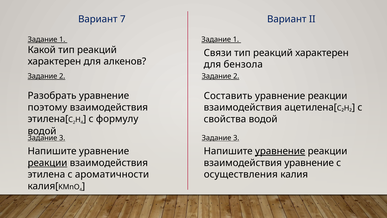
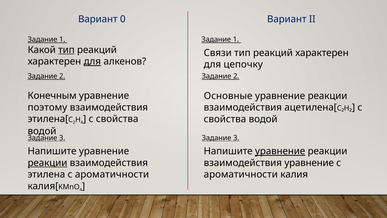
7: 7 -> 0 (123, 19)
тип underline: none -> present (66, 50)
для underline: none -> present (92, 61)
бензола: бензола -> цепочку (243, 64)
Разобрать: Разобрать -> Конечным (52, 96)
Составить: Составить -> Основные (228, 96)
формулу: формулу -> свойства (117, 119)
осуществления: осуществления -> ароматичности (241, 174)
